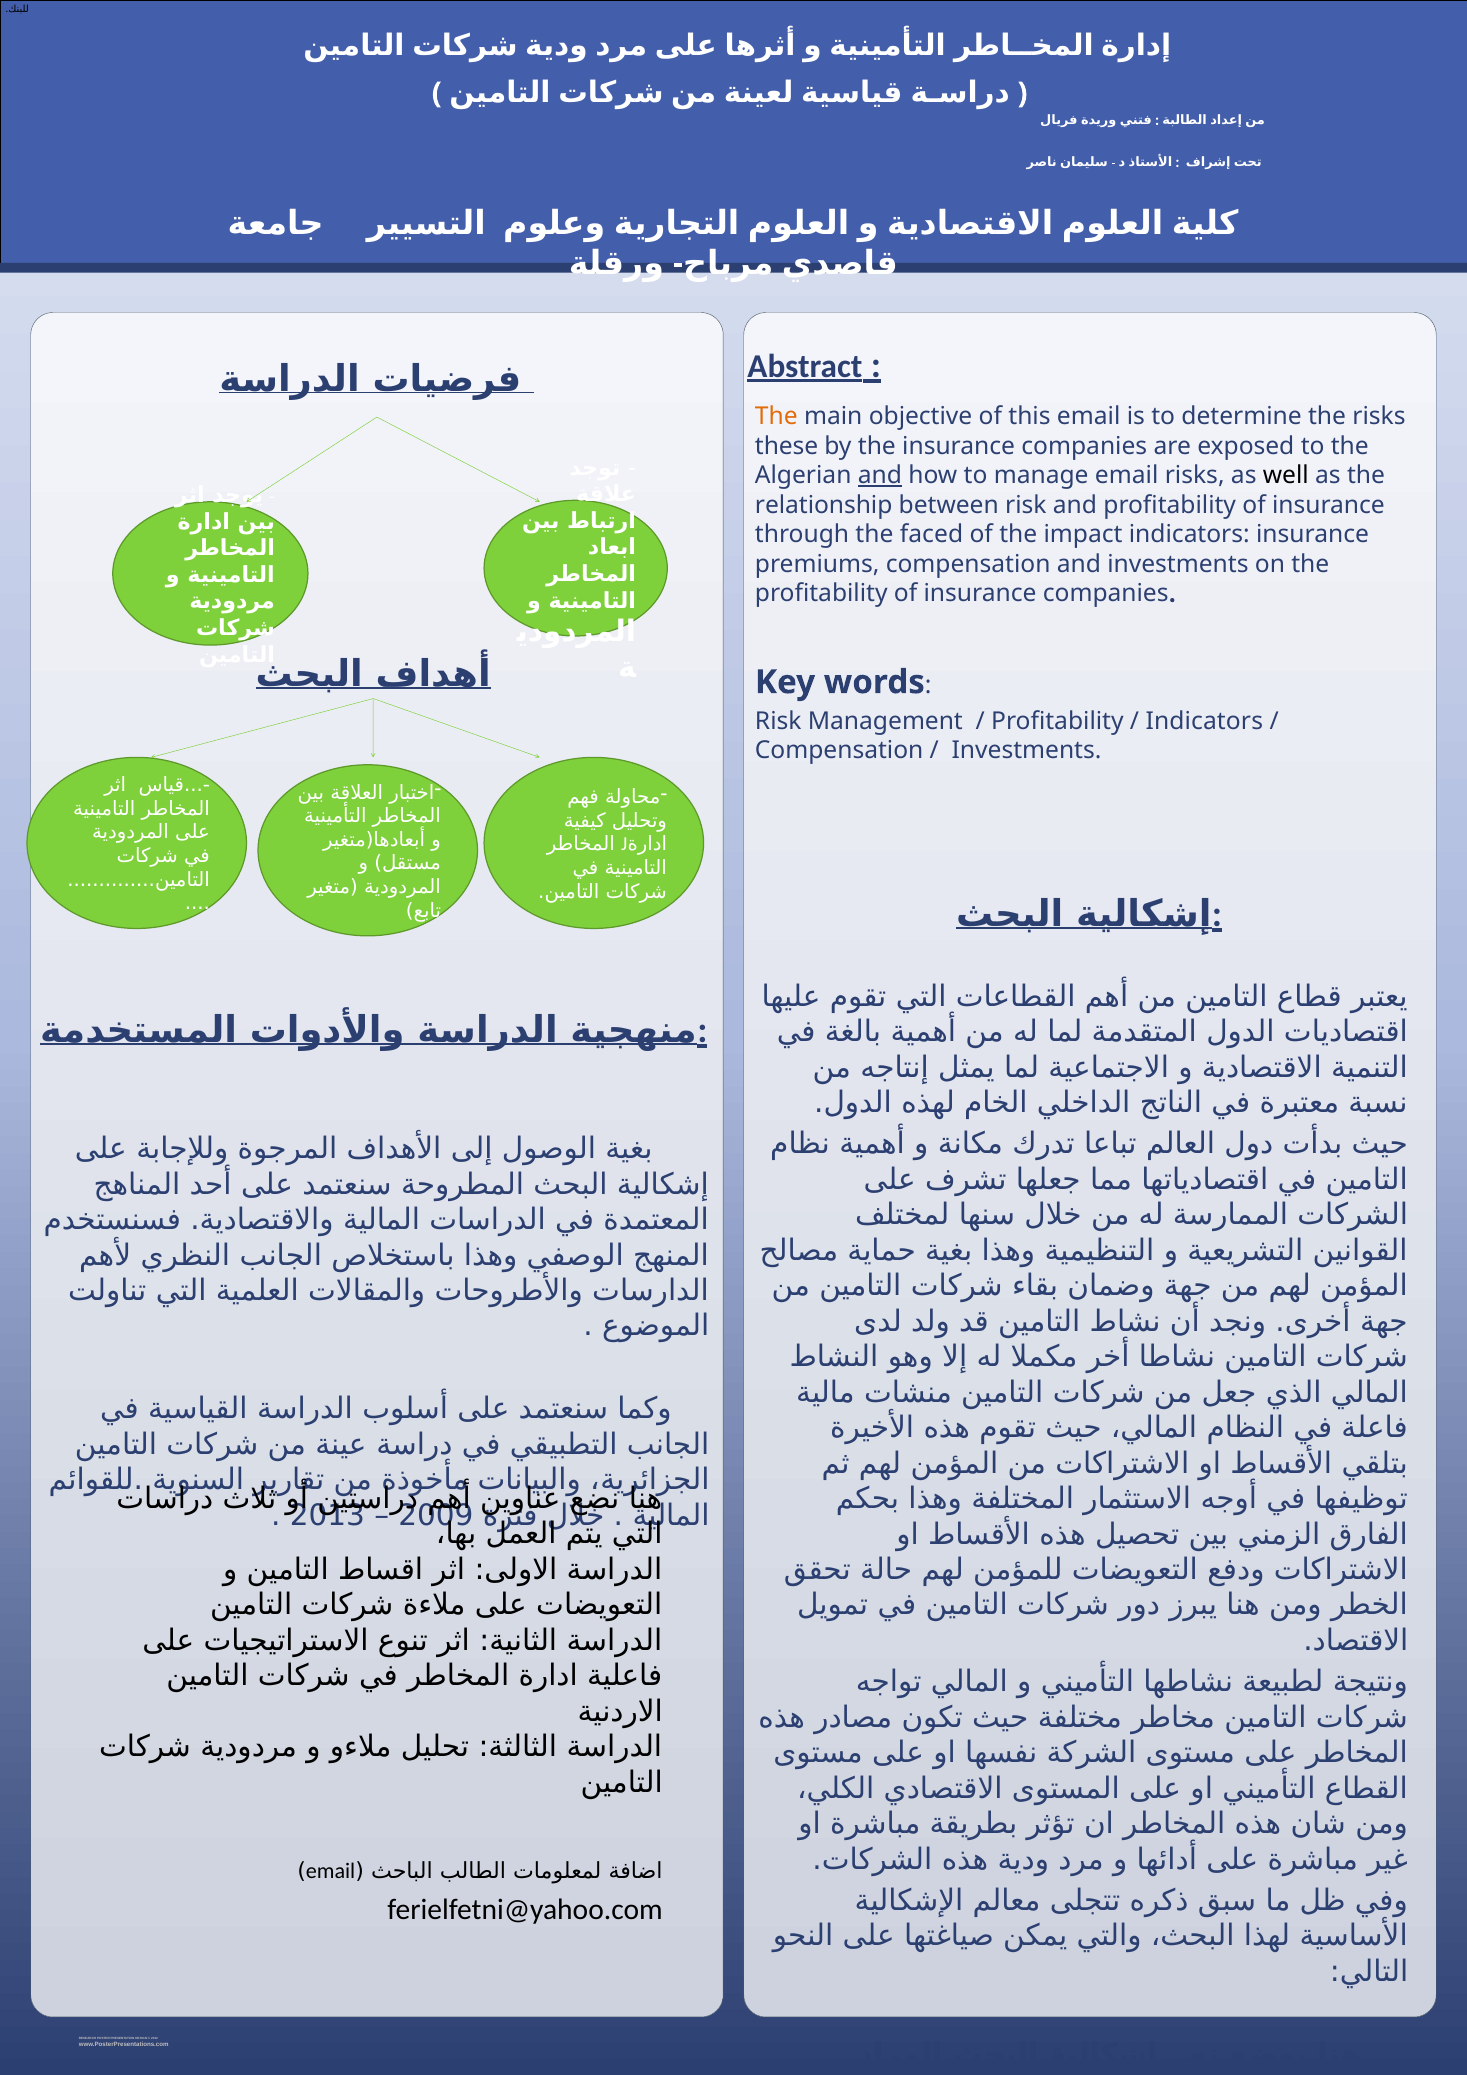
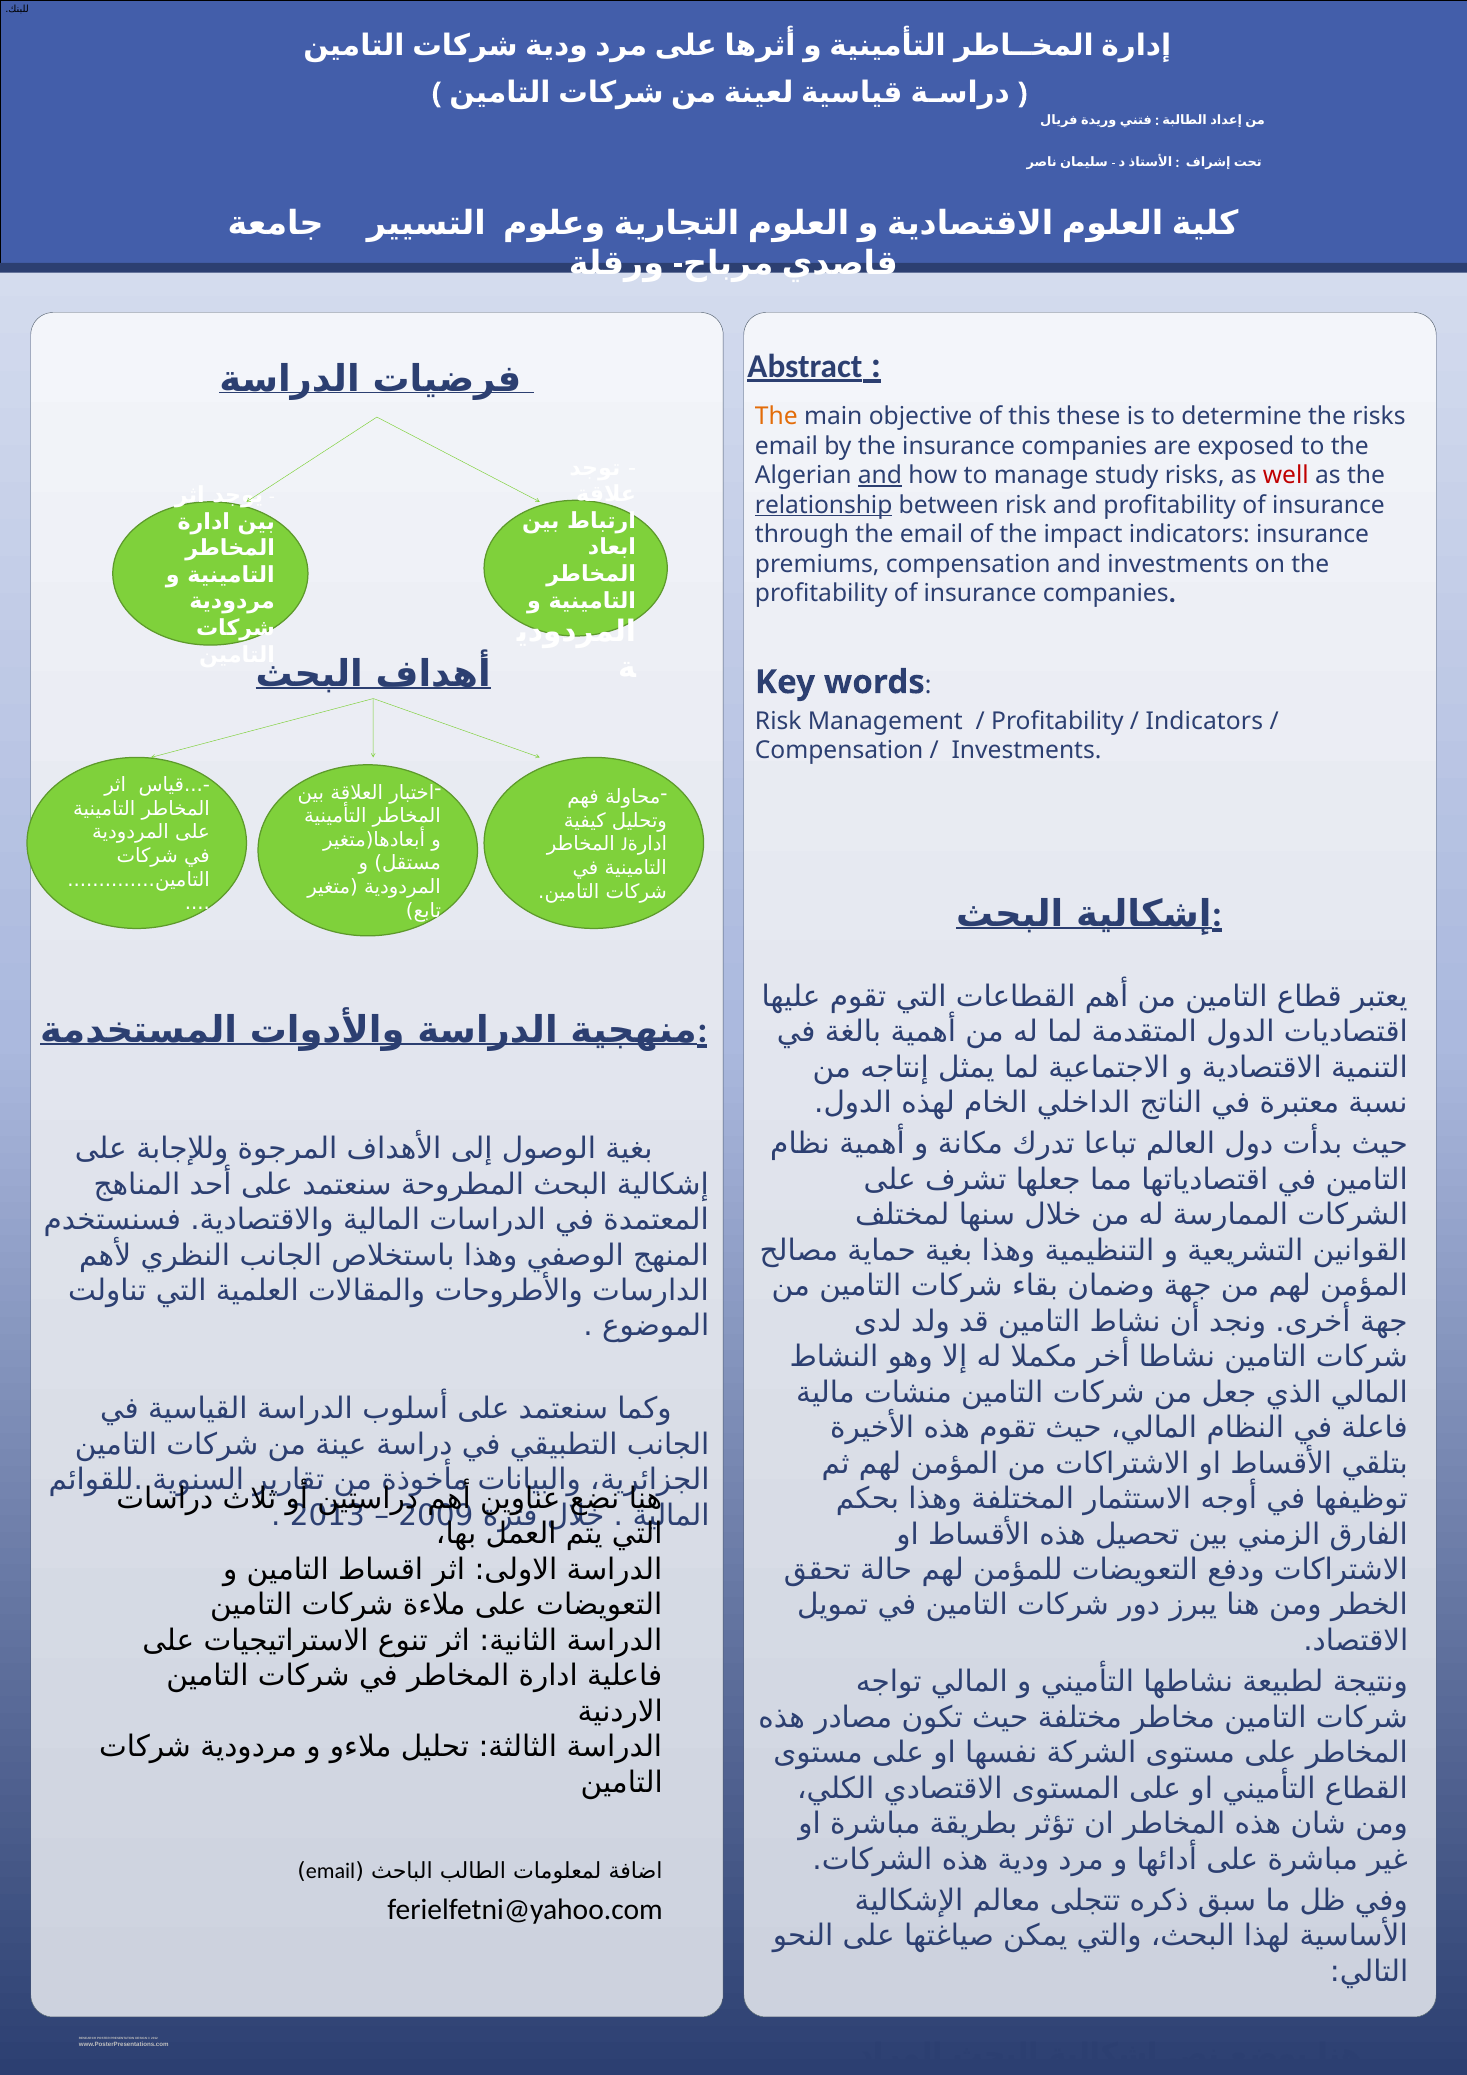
this email: email -> these (1089, 416)
these: these -> email (787, 446)
manage email: email -> study (1127, 475)
well colour: black -> red (1286, 475)
relationship underline: none -> present (824, 505)
the faced: faced -> email (932, 534)
